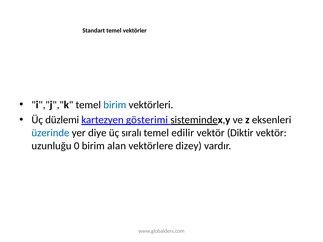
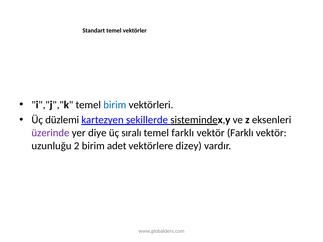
gösterimi: gösterimi -> şekillerde (147, 120)
üzerinde colour: blue -> purple (50, 133)
temel edilir: edilir -> farklı (183, 133)
vektör Diktir: Diktir -> Farklı (240, 133)
0: 0 -> 2 (77, 146)
alan: alan -> adet (117, 146)
